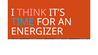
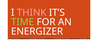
TIME colour: light blue -> light green (23, 22)
